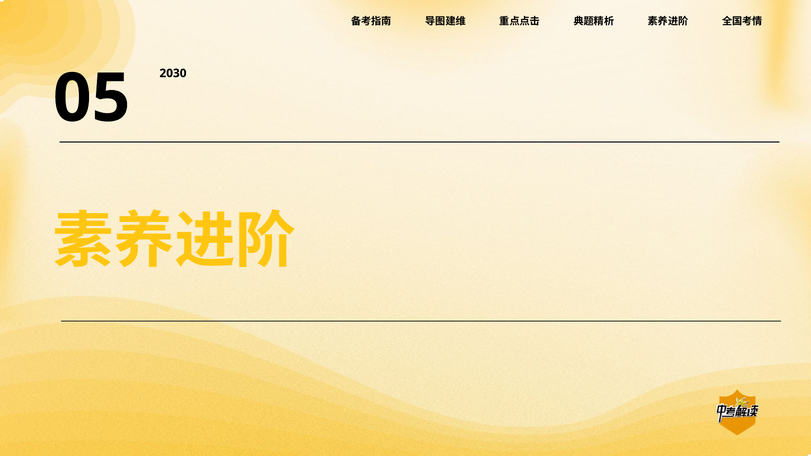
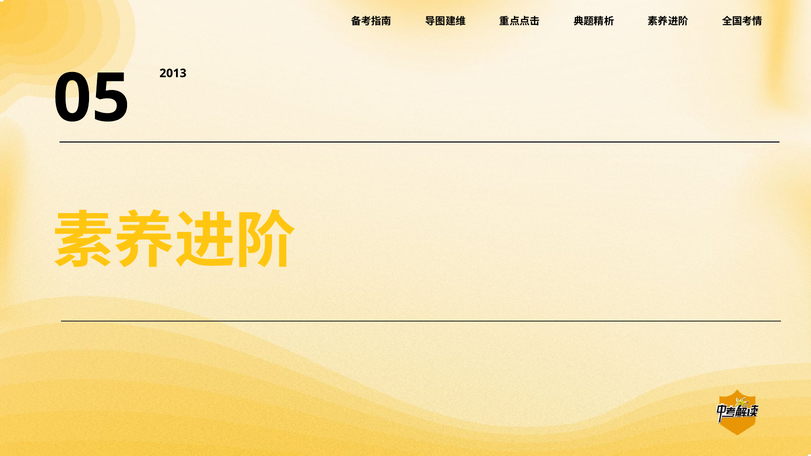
2030: 2030 -> 2013 (173, 73)
